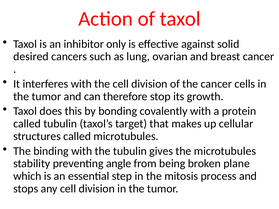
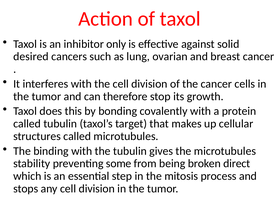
angle: angle -> some (119, 164)
plane: plane -> direct (237, 164)
